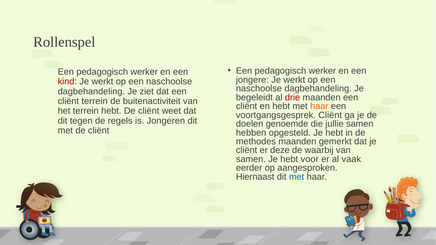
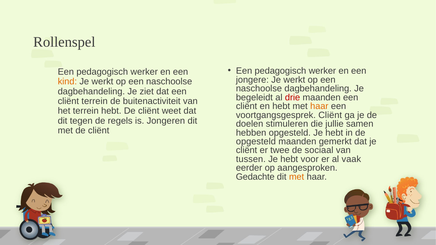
kind colour: red -> orange (67, 82)
genoemde: genoemde -> stimuleren (287, 124)
methodes: methodes -> opgesteld (256, 142)
deze: deze -> twee (280, 150)
waarbij: waarbij -> sociaal (319, 150)
samen: samen -> tussen (251, 159)
Hiernaast: Hiernaast -> Gedachte (255, 177)
met colour: blue -> orange (297, 177)
